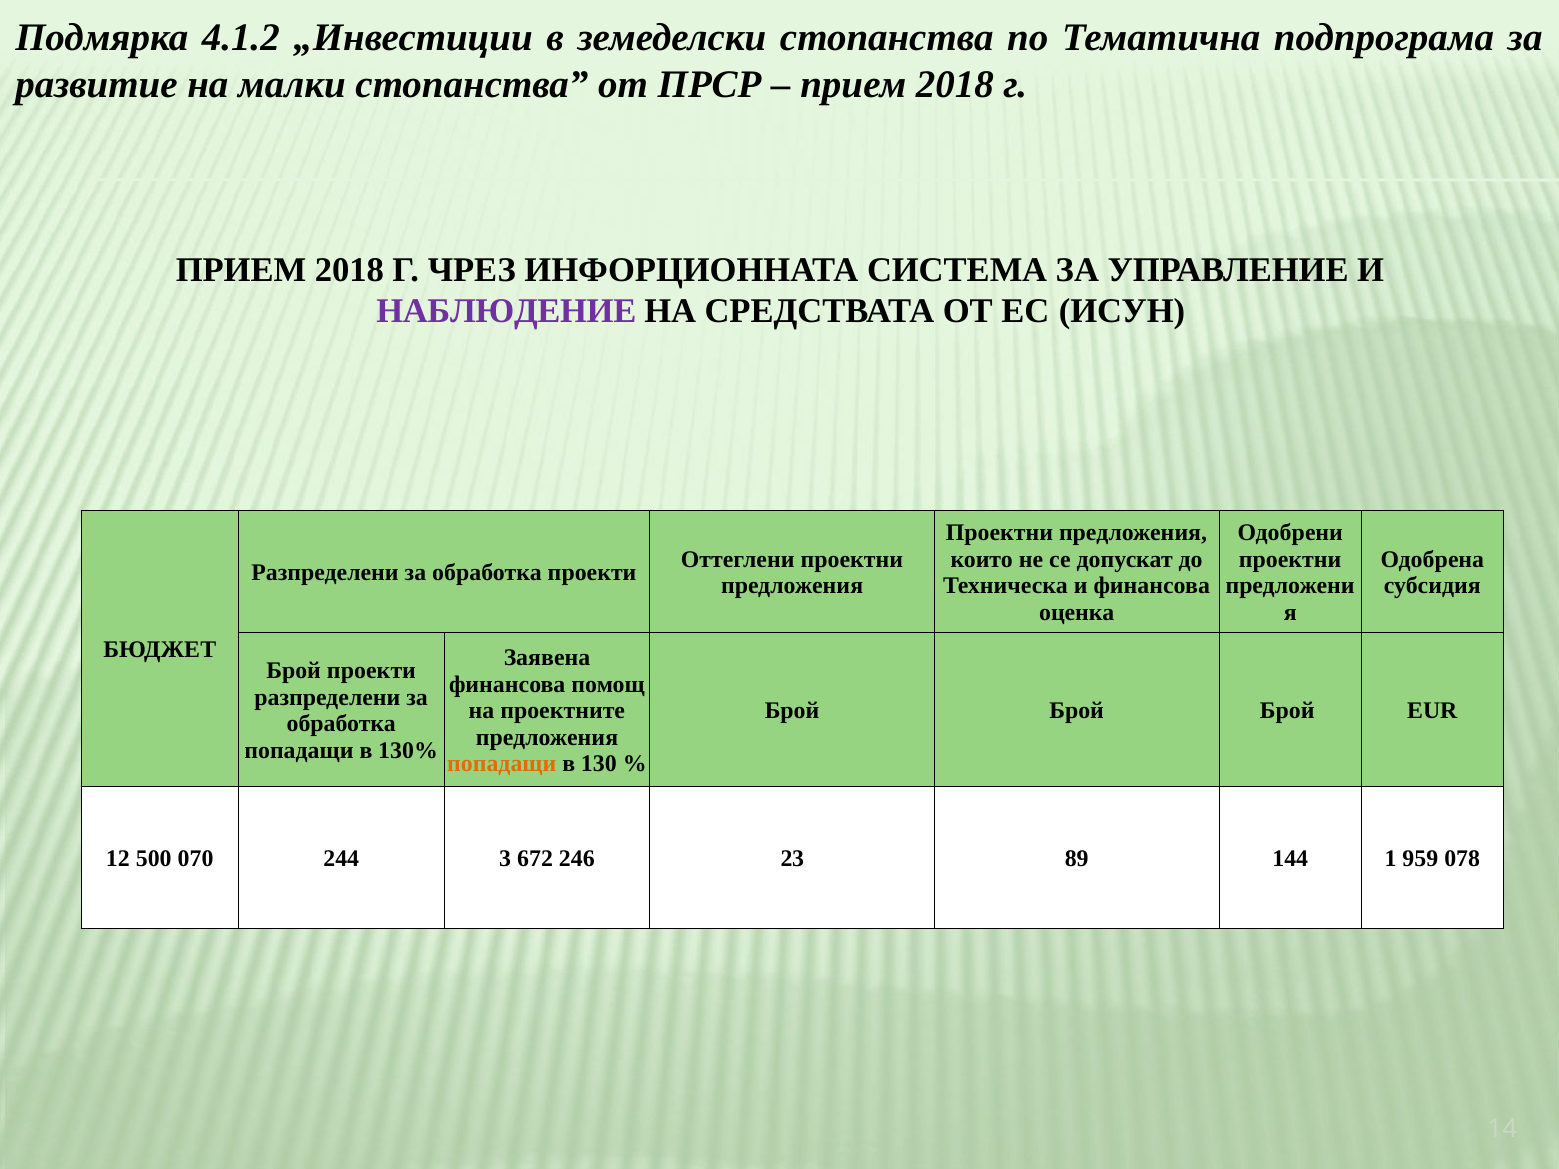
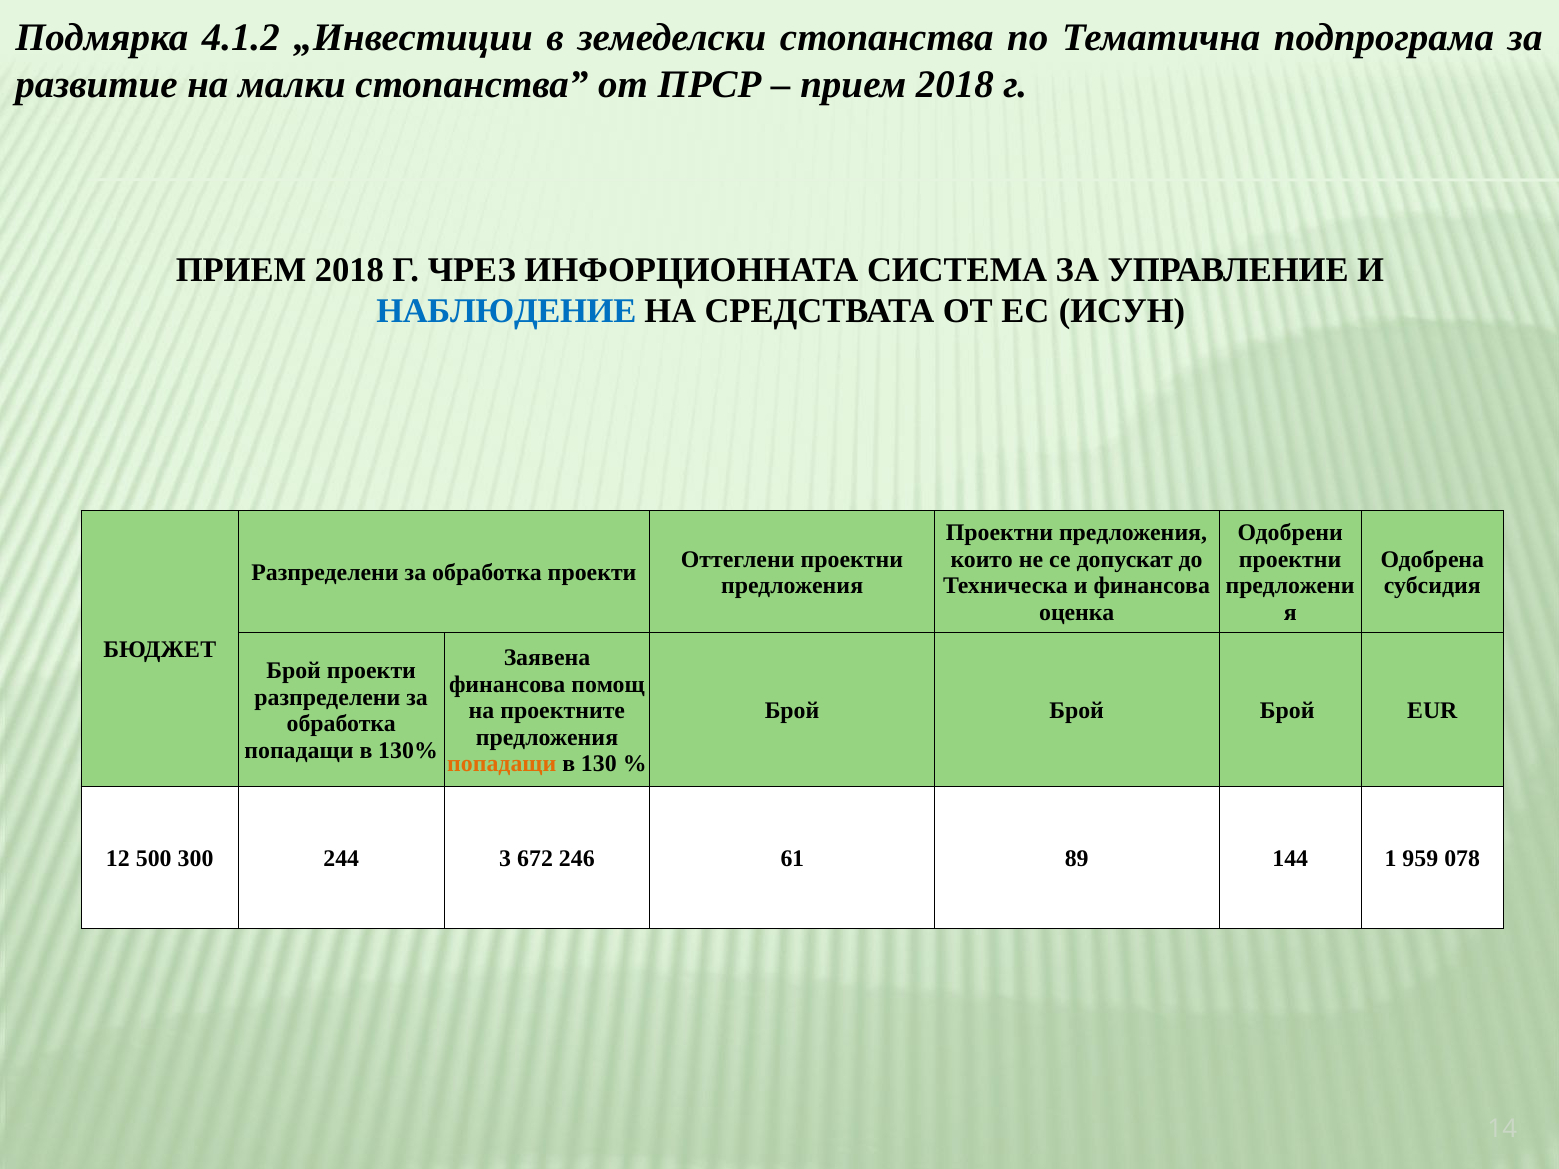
НАБЛЮДЕНИЕ colour: purple -> blue (506, 311)
070: 070 -> 300 (196, 859)
23: 23 -> 61 (792, 859)
